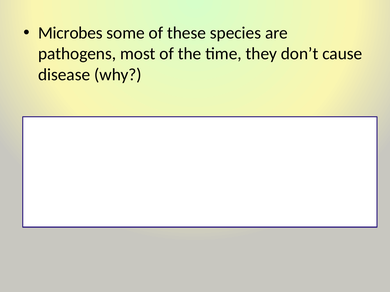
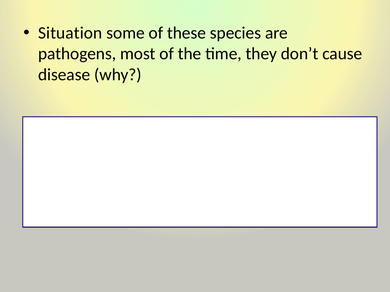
Microbes: Microbes -> Situation (70, 33)
